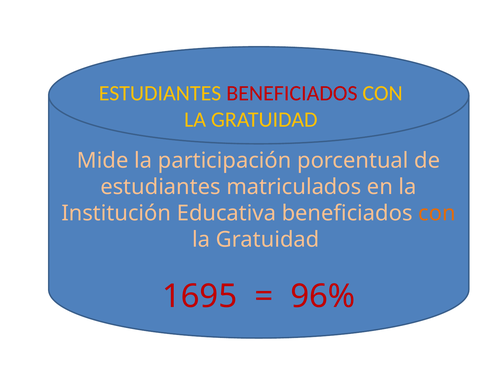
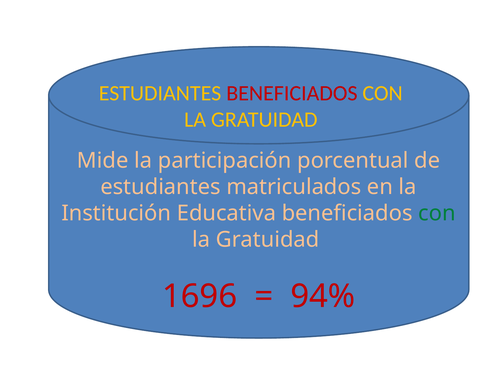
con colour: orange -> green (437, 214)
1695: 1695 -> 1696 (200, 297)
96%: 96% -> 94% (323, 297)
